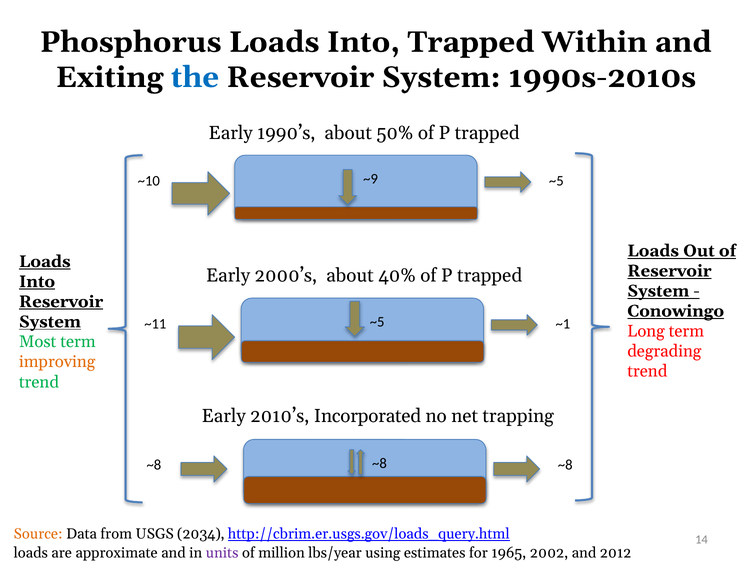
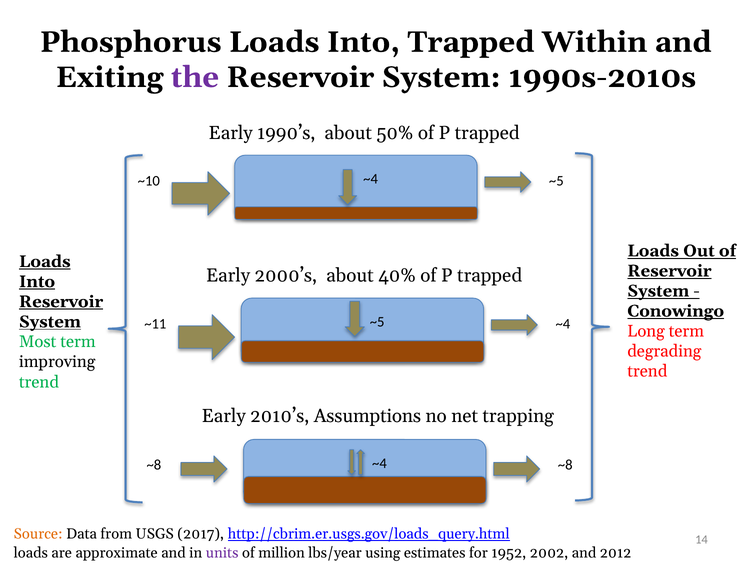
the colour: blue -> purple (195, 77)
~9: ~9 -> ~4 (371, 179)
~5 ~1: ~1 -> ~4 (563, 324)
improving colour: orange -> black (57, 362)
Incorporated: Incorporated -> Assumptions (367, 416)
~8: ~8 -> ~4 (379, 463)
2034: 2034 -> 2017 (201, 534)
1965: 1965 -> 1952 (509, 552)
